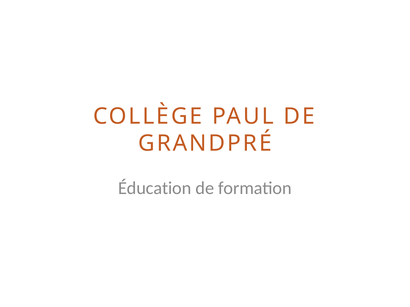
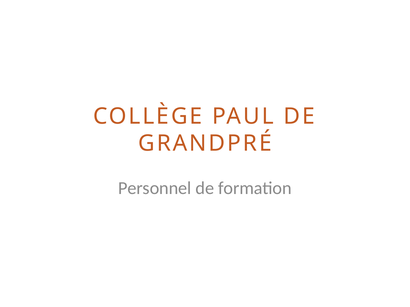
Éducation: Éducation -> Personnel (155, 189)
